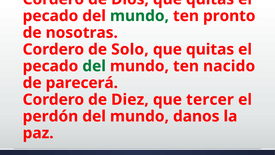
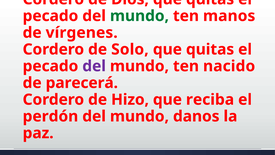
pronto: pronto -> manos (229, 16)
nosotras: nosotras -> vírgenes (82, 33)
del colour: green -> purple (94, 66)
Diez: Diez -> Hizo (130, 99)
tercer: tercer -> reciba (210, 99)
